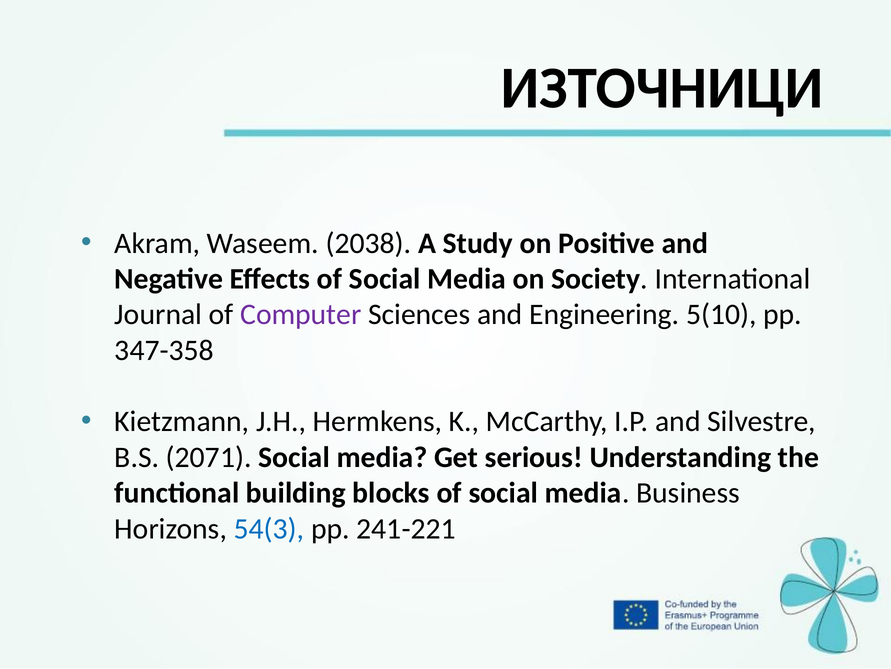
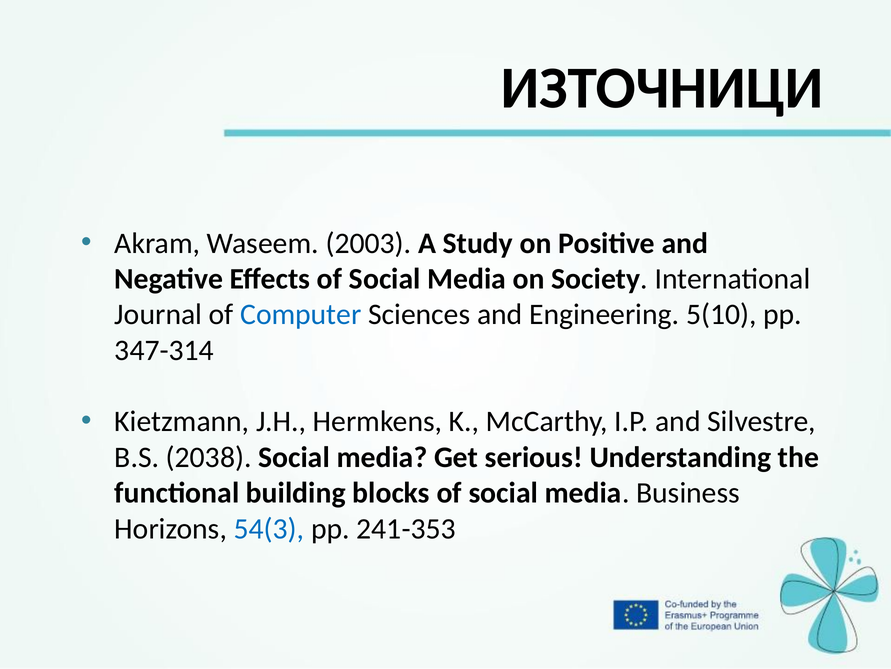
2038: 2038 -> 2003 (368, 243)
Computer colour: purple -> blue (301, 314)
347-358: 347-358 -> 347-314 (164, 350)
2071: 2071 -> 2038 (209, 457)
241-221: 241-221 -> 241-353 (406, 528)
